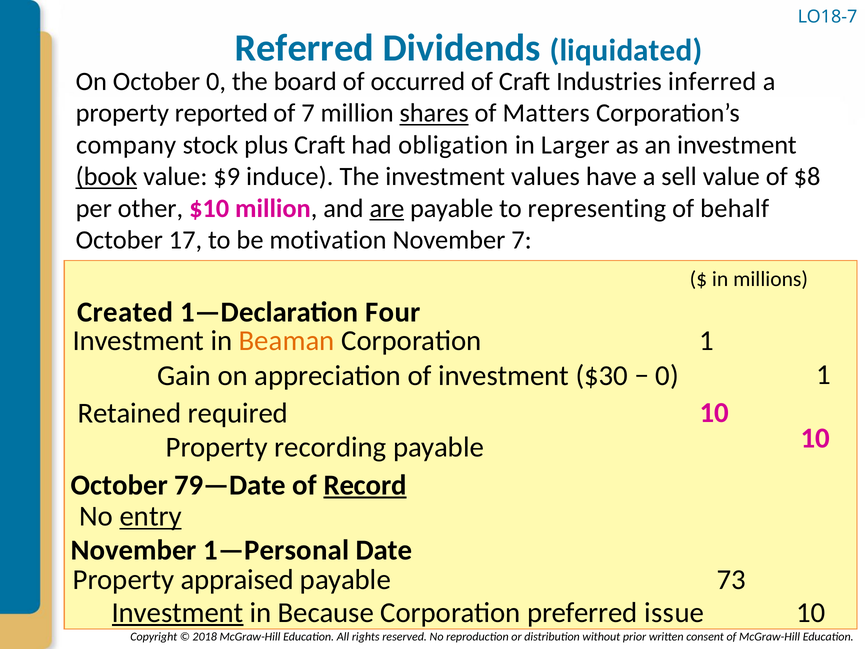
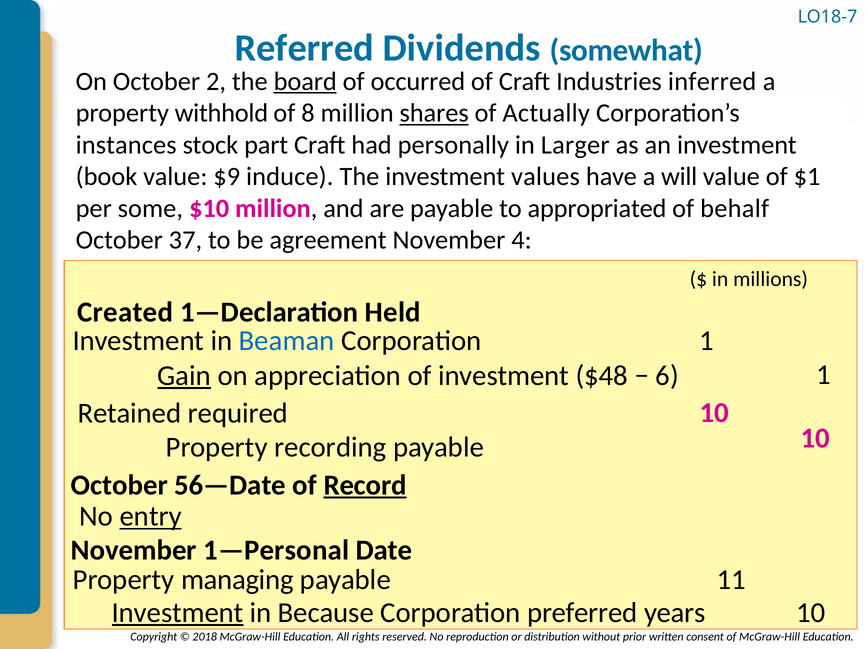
liquidated: liquidated -> somewhat (626, 51)
October 0: 0 -> 2 (216, 82)
board underline: none -> present (305, 82)
reported: reported -> withhold (221, 113)
of 7: 7 -> 8 (308, 113)
Matters: Matters -> Actually (546, 113)
company: company -> instances (126, 145)
plus: plus -> part (266, 145)
obligation: obligation -> personally (453, 145)
book underline: present -> none (106, 177)
sell: sell -> will (679, 177)
$8: $8 -> $1 (807, 177)
other: other -> some (150, 208)
are underline: present -> none (387, 208)
representing: representing -> appropriated (597, 208)
17: 17 -> 37 (185, 240)
motivation: motivation -> agreement (328, 240)
November 7: 7 -> 4 (522, 240)
Four: Four -> Held (393, 312)
Beaman colour: orange -> blue (287, 341)
Gain underline: none -> present (184, 375)
$30: $30 -> $48 (602, 375)
0: 0 -> 6 (667, 375)
79—Date: 79—Date -> 56—Date (230, 485)
appraised: appraised -> managing (237, 580)
73: 73 -> 11 (731, 580)
issue: issue -> years (675, 612)
